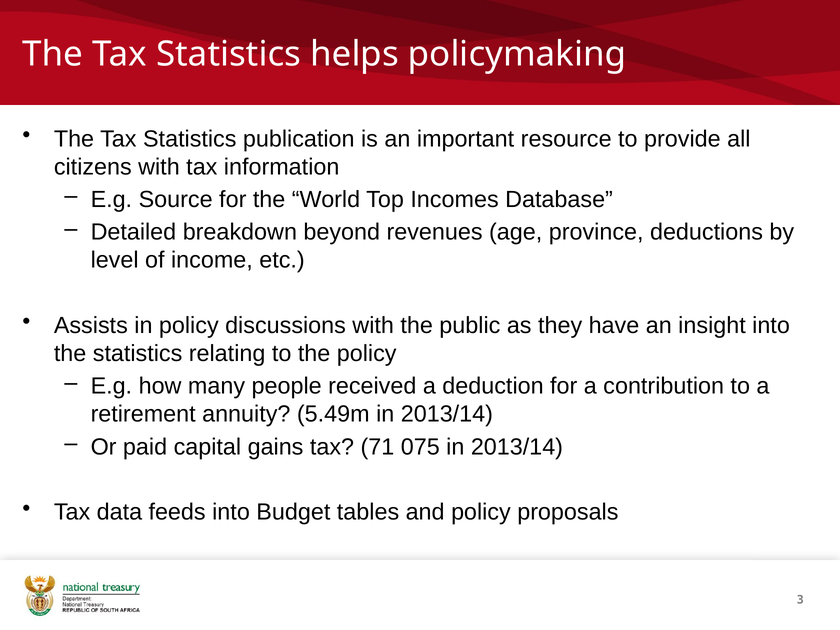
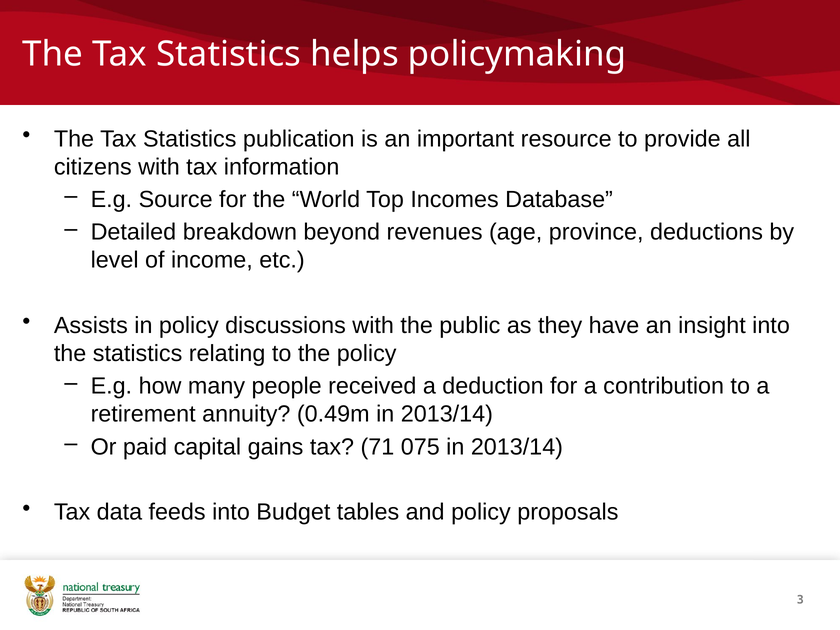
5.49m: 5.49m -> 0.49m (333, 414)
